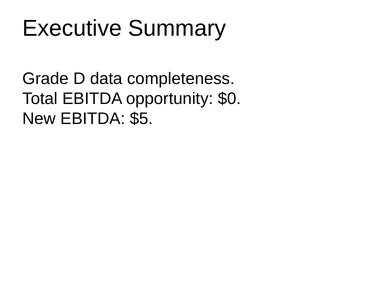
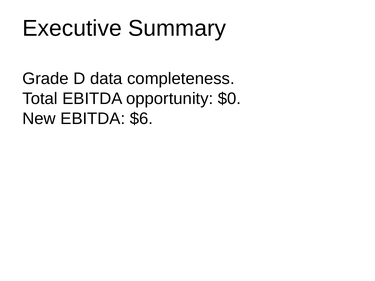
$5: $5 -> $6 (141, 119)
